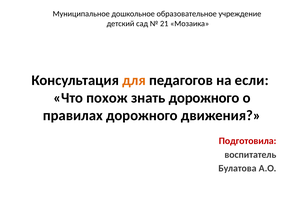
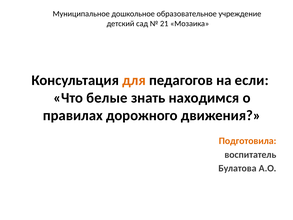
похож: похож -> белые (107, 98)
знать дорожного: дорожного -> находимся (204, 98)
Подготовила colour: red -> orange (248, 141)
